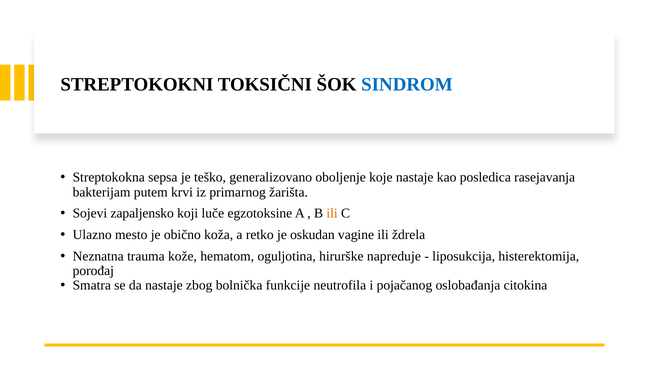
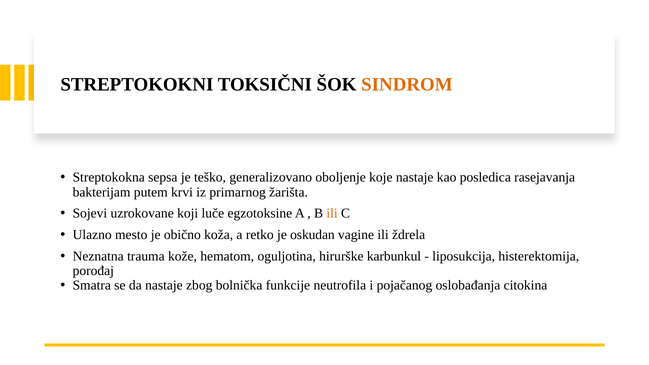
SINDROM colour: blue -> orange (407, 84)
zapaljensko: zapaljensko -> uzrokovane (142, 214)
napreduje: napreduje -> karbunkul (394, 256)
